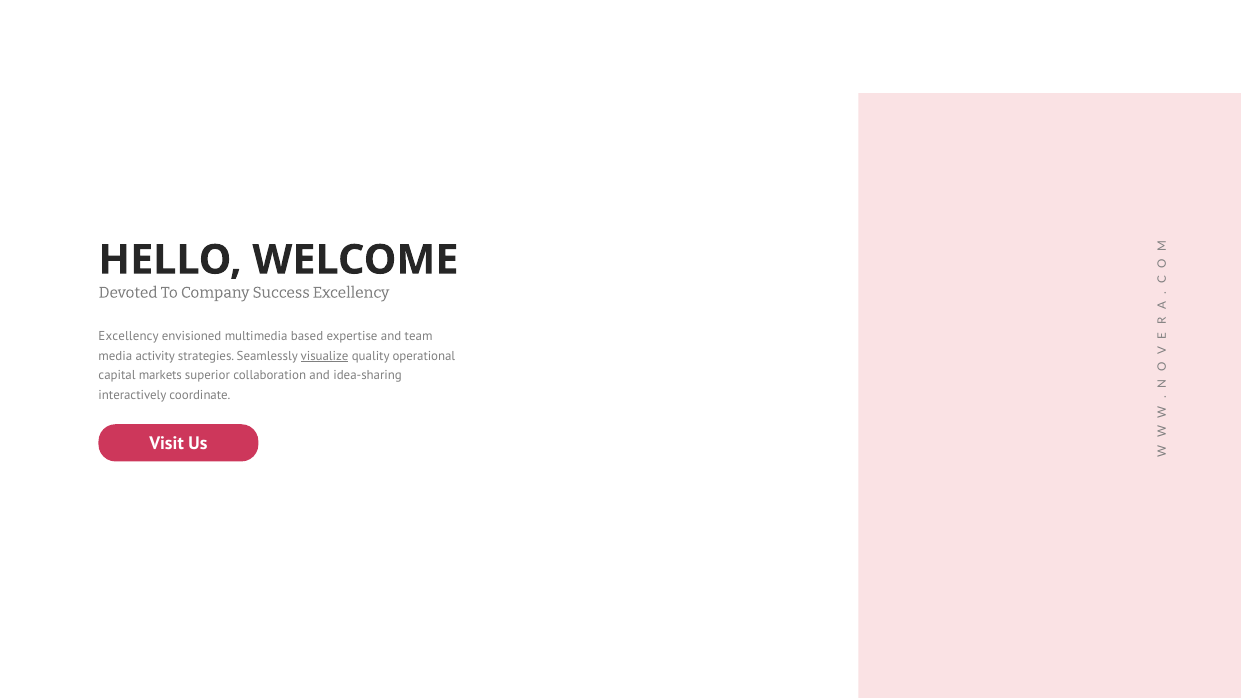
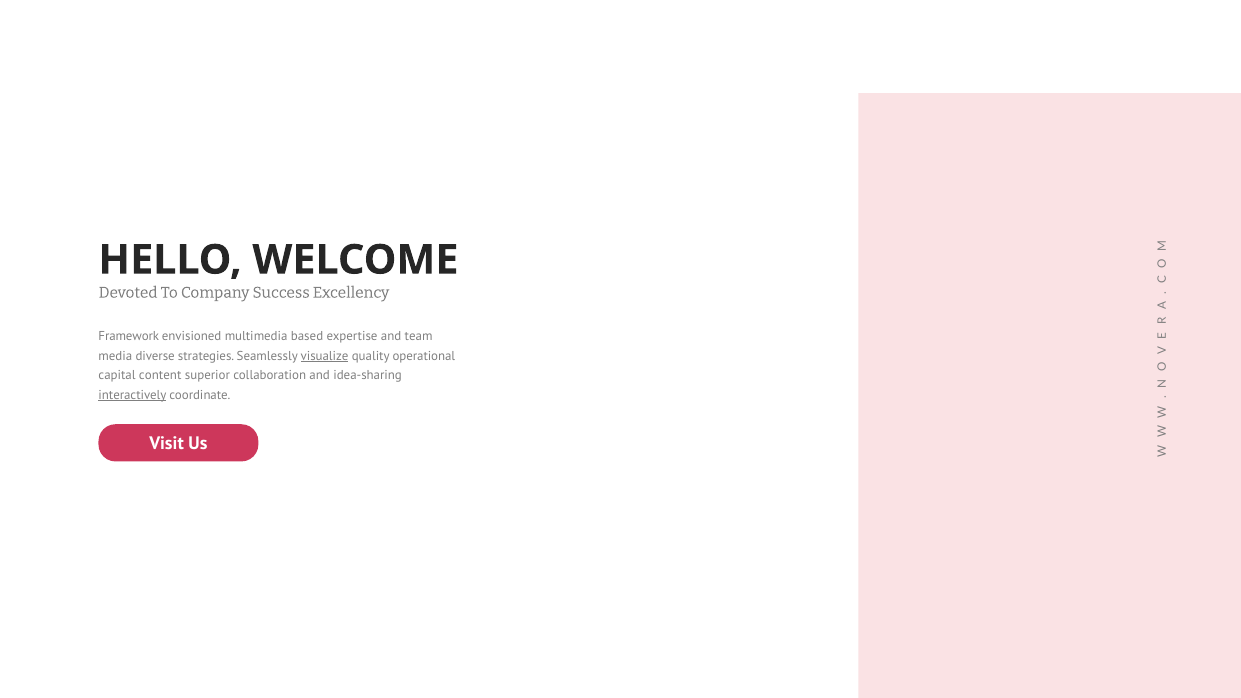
Excellency: Excellency -> Framework (129, 337)
activity: activity -> diverse (155, 356)
markets: markets -> content (160, 376)
interactively underline: none -> present (132, 395)
